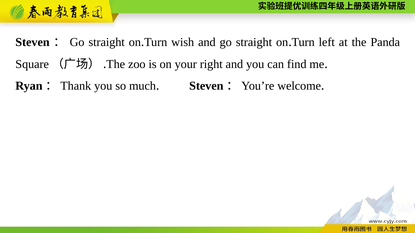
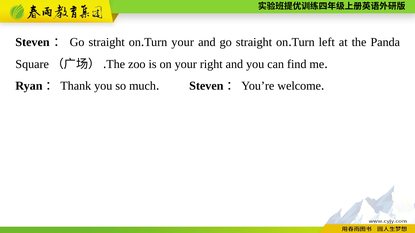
wish: wish -> your (183, 42)
